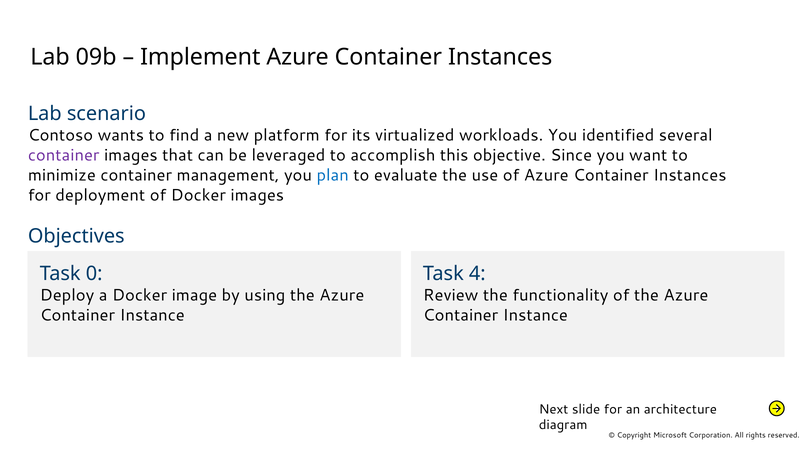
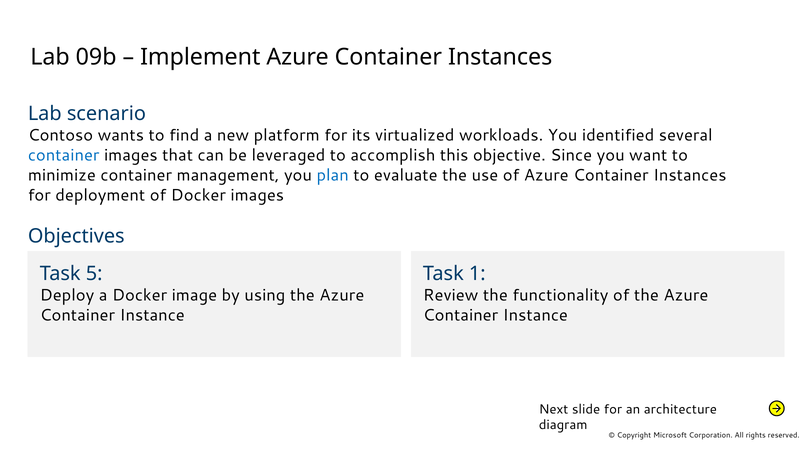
container colour: purple -> blue (64, 155)
0: 0 -> 5 (94, 274)
4: 4 -> 1 (477, 274)
